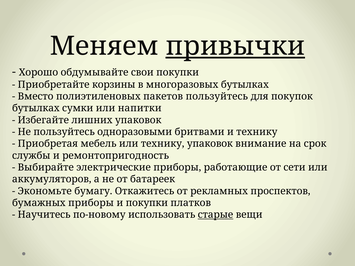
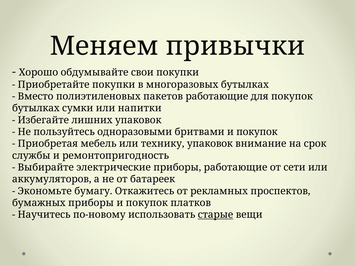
привычки underline: present -> none (235, 46)
Приобретайте корзины: корзины -> покупки (114, 85)
пакетов пользуйтесь: пользуйтесь -> работающие (217, 97)
бритвами и технику: технику -> покупок (257, 132)
покупки: покупки -> покупок (147, 203)
